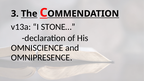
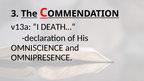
STONE…: STONE… -> DEATH… (58, 27)
